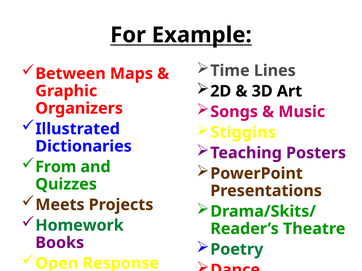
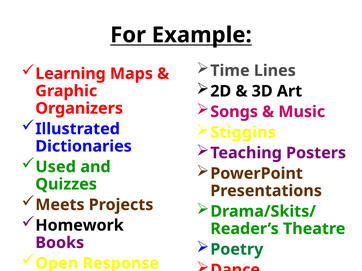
Between: Between -> Learning (71, 74)
From: From -> Used (56, 167)
Homework colour: green -> black (79, 226)
